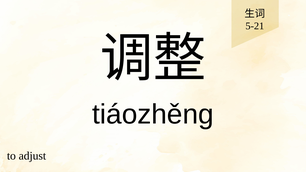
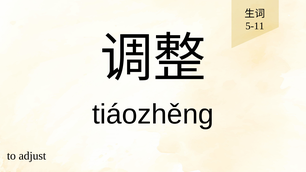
5-21: 5-21 -> 5-11 (255, 26)
